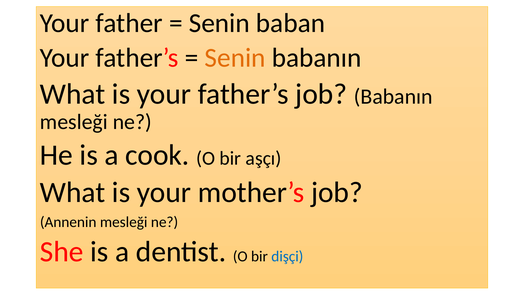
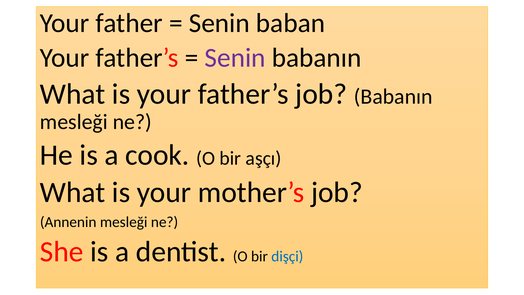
Senin colour: orange -> purple (235, 58)
